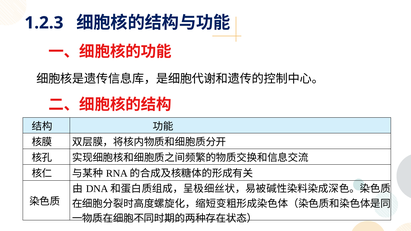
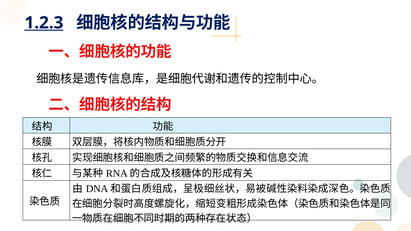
1.2.3 underline: none -> present (44, 23)
